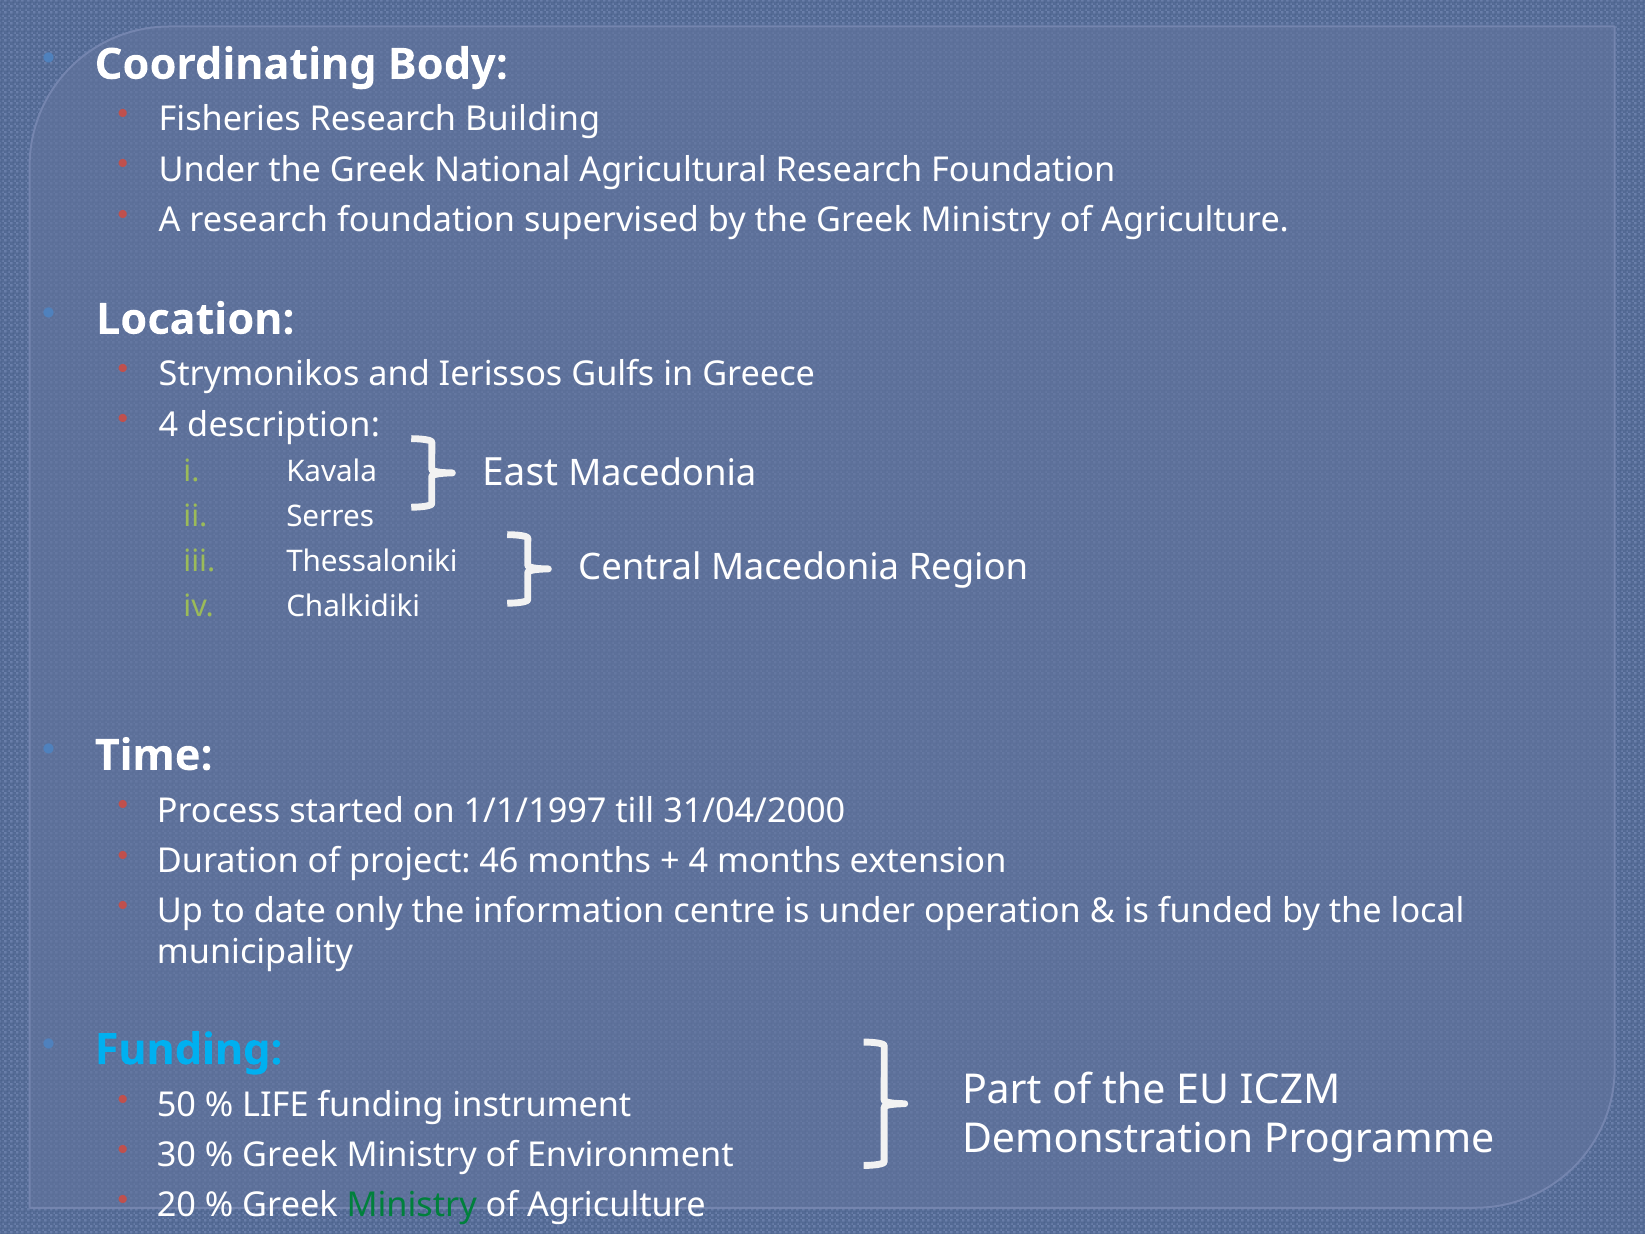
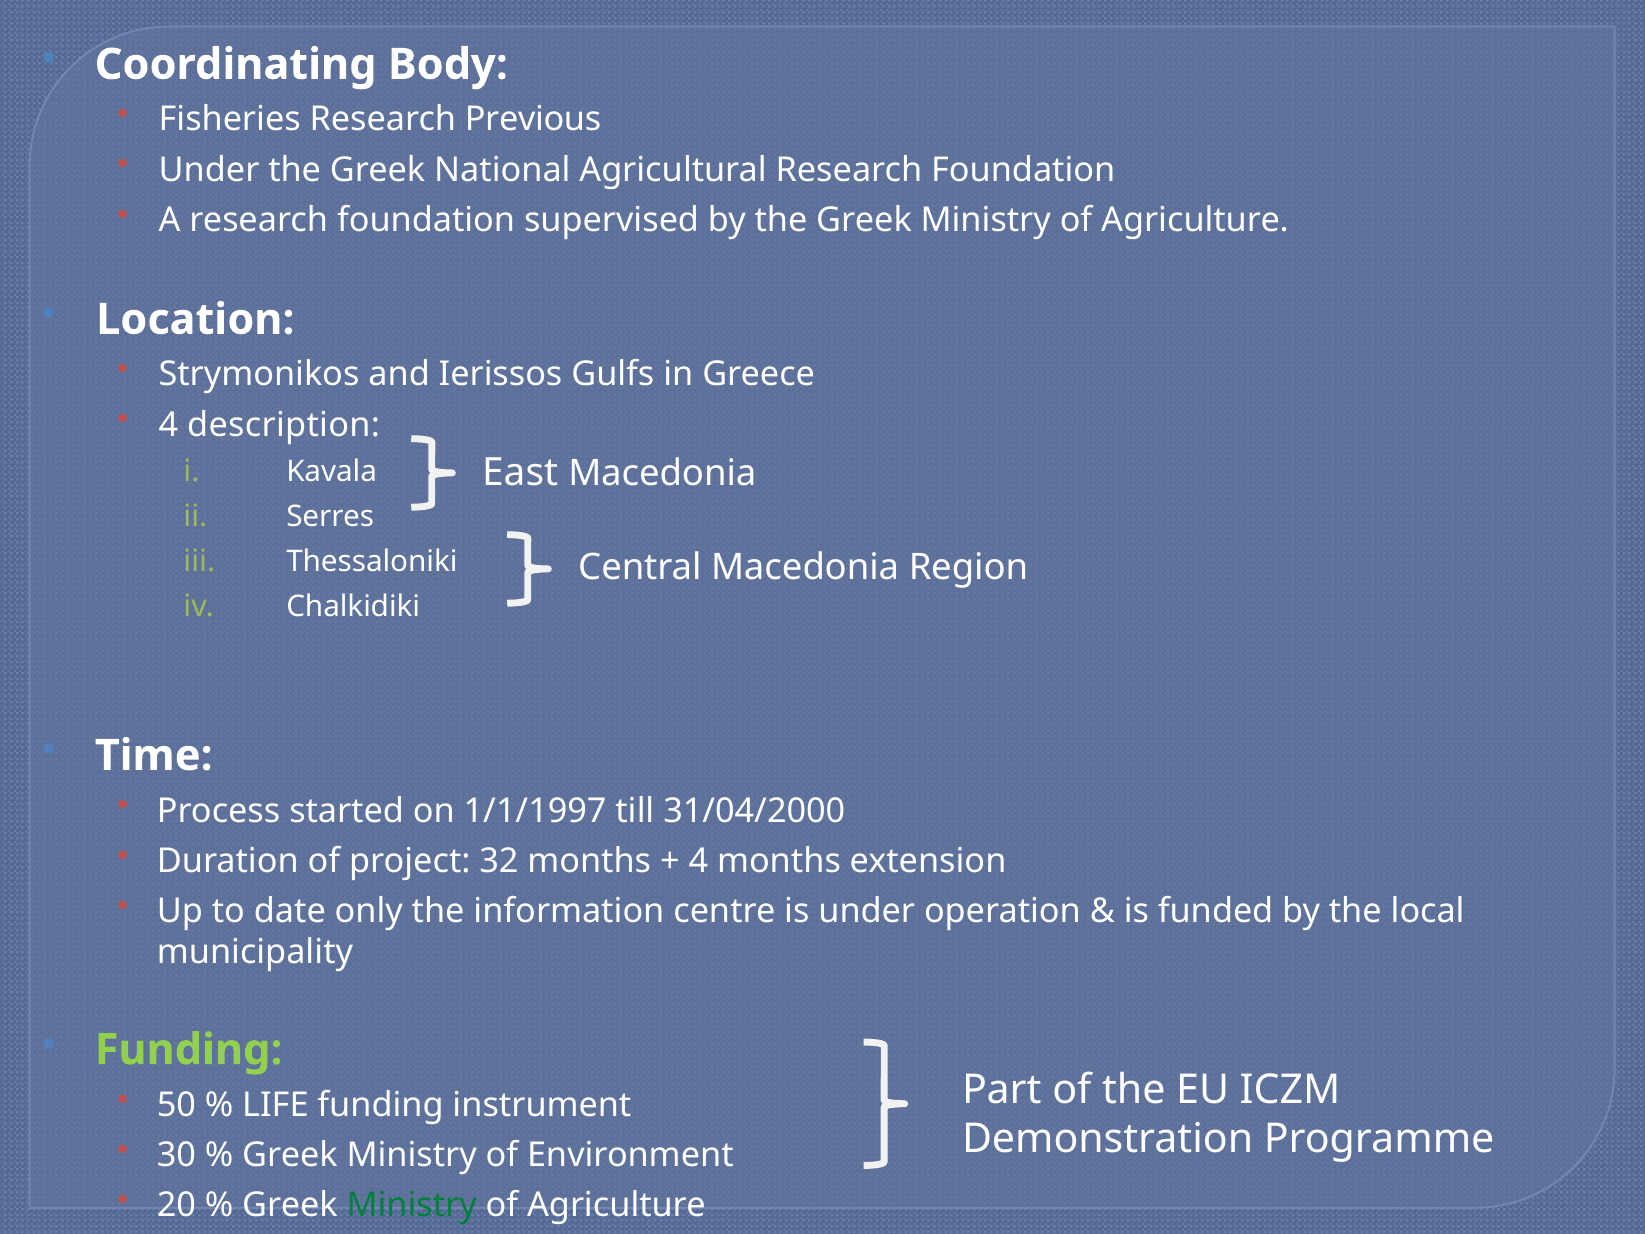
Building: Building -> Previous (533, 120)
46: 46 -> 32 (499, 861)
Funding colour: light blue -> light green (189, 1050)
